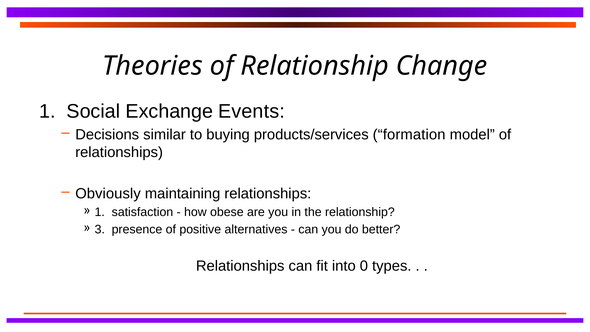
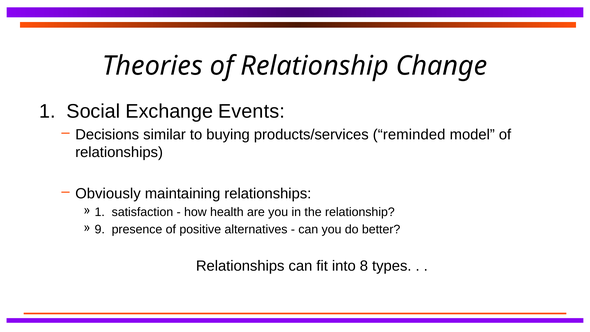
formation: formation -> reminded (409, 135)
obese: obese -> health (227, 212)
3: 3 -> 9 (100, 229)
0: 0 -> 8 (364, 266)
